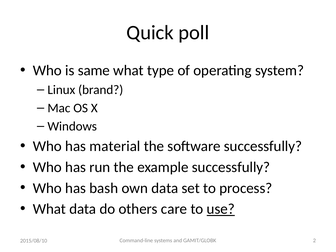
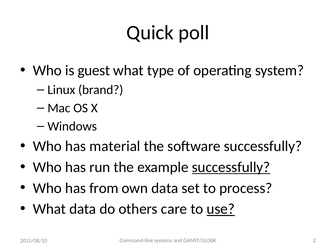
same: same -> guest (94, 70)
successfully underline: none -> present (231, 167)
bash: bash -> from (104, 188)
